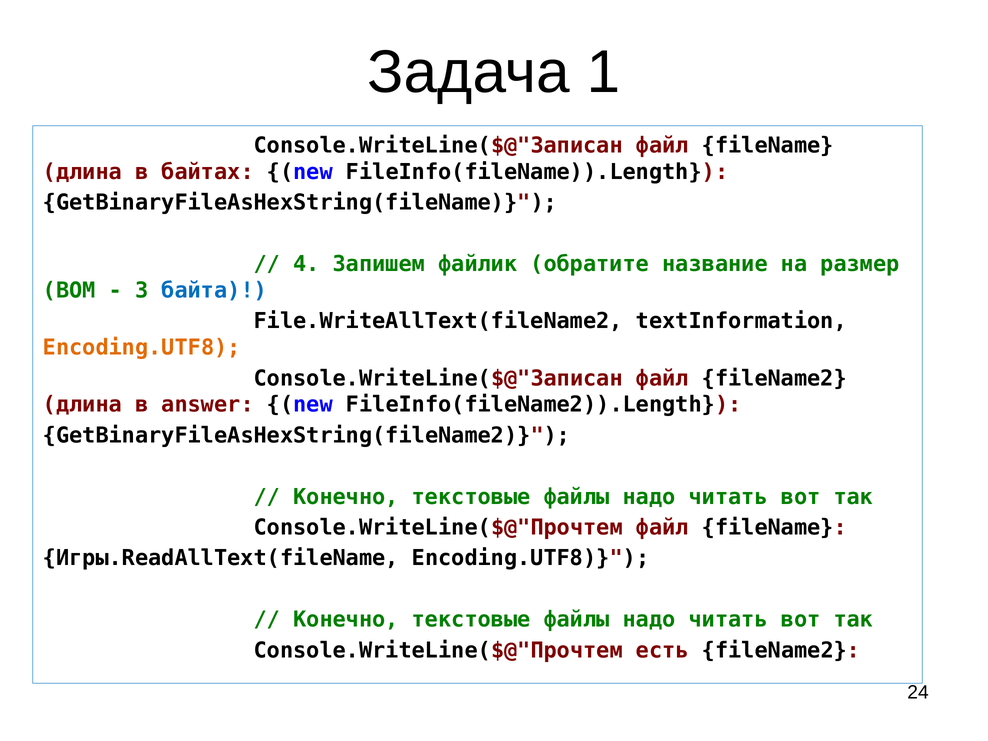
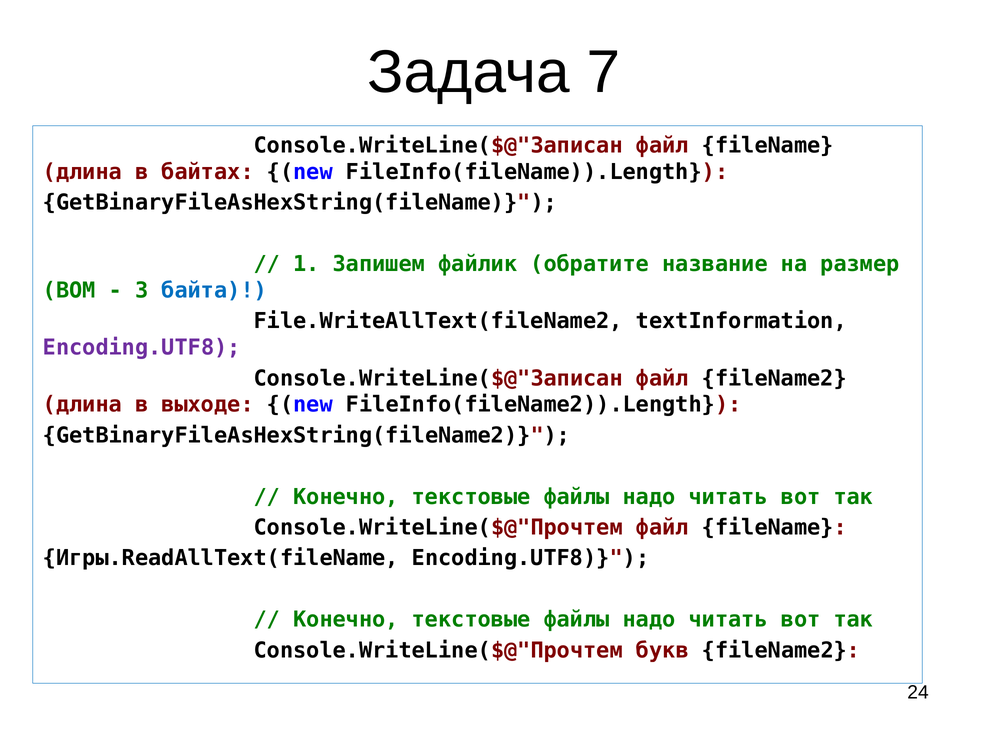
1: 1 -> 7 (604, 73)
4: 4 -> 1 (306, 264)
Encoding.UTF8 colour: orange -> purple (142, 348)
answer: answer -> выходе (208, 405)
есть: есть -> букв (662, 650)
